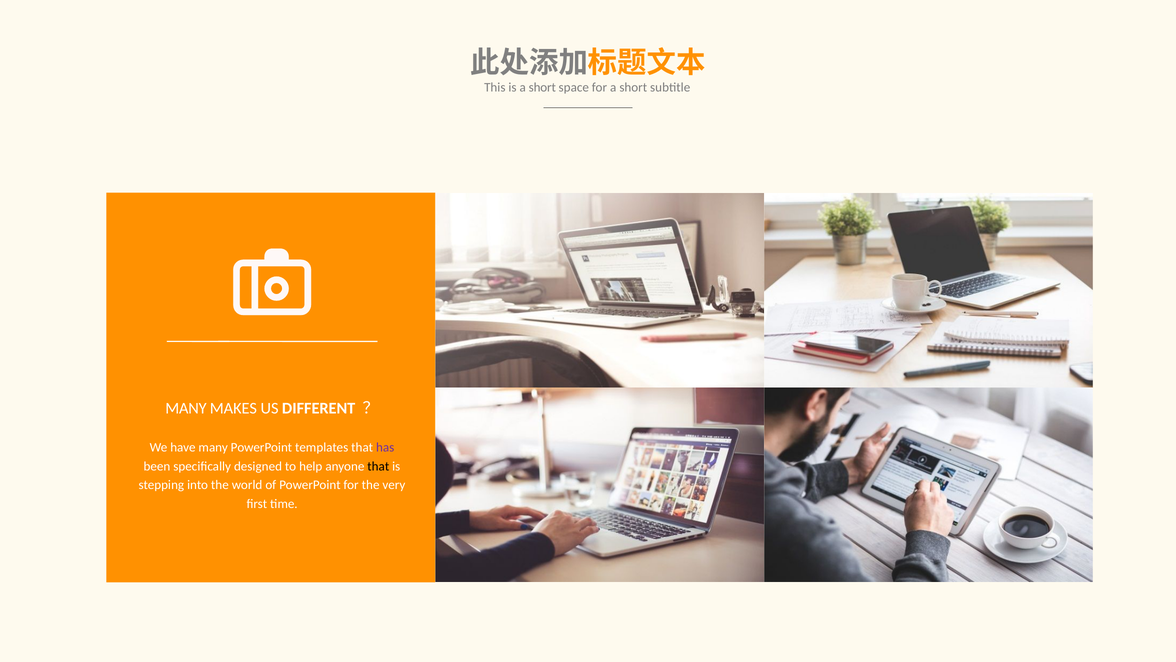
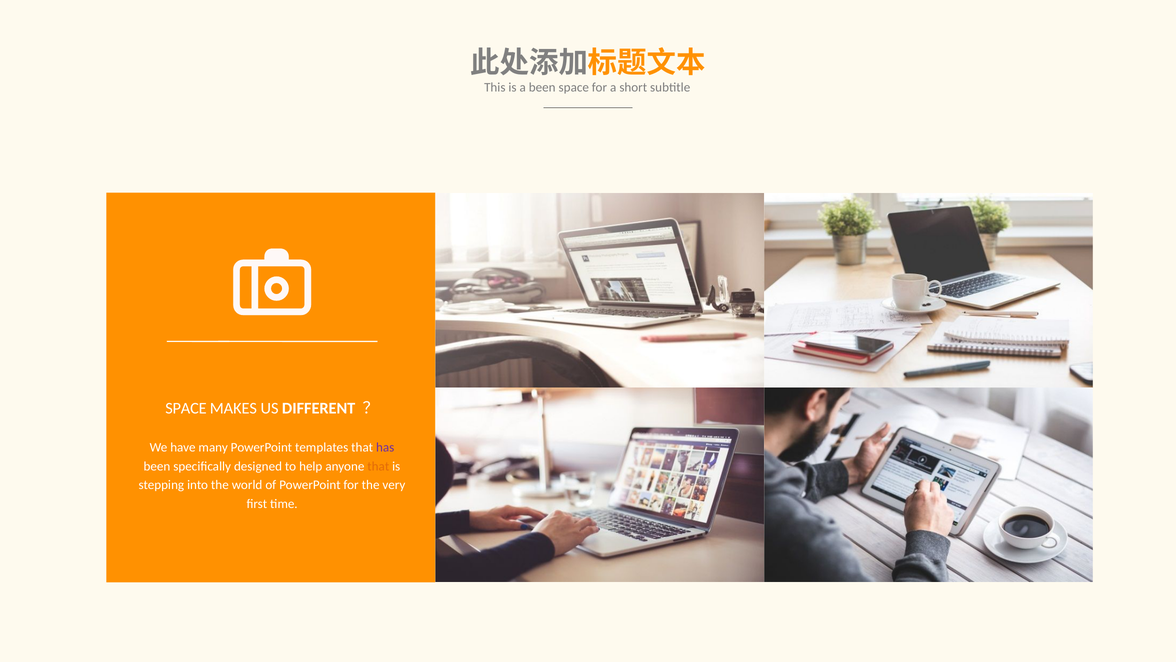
is a short: short -> been (542, 88)
MANY: MANY -> SPACE (186, 408)
that colour: black -> orange (378, 466)
